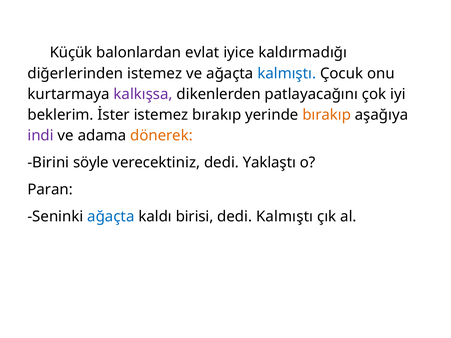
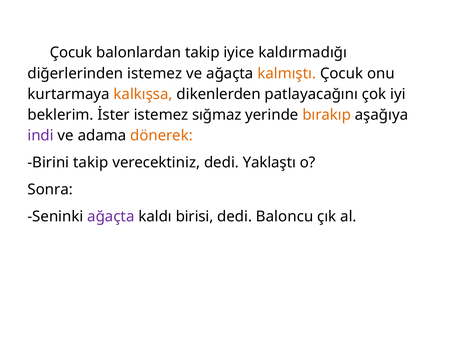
Küçük: Küçük -> Çocuk (71, 53)
balonlardan evlat: evlat -> takip (202, 53)
kalmıştı colour: blue -> orange (287, 73)
kalkışsa colour: purple -> orange (143, 94)
istemez bırakıp: bırakıp -> sığmaz (217, 115)
Birini söyle: söyle -> takip (91, 163)
Paran: Paran -> Sonra (50, 190)
ağaçta colour: blue -> purple (111, 217)
dedi Kalmıştı: Kalmıştı -> Baloncu (285, 217)
